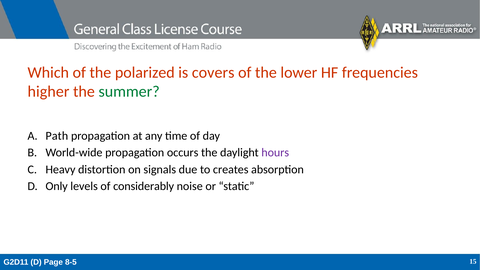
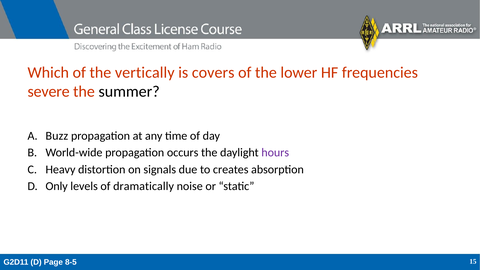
polarized: polarized -> vertically (145, 72)
higher: higher -> severe (49, 92)
summer colour: green -> black (129, 92)
Path: Path -> Buzz (57, 136)
considerably: considerably -> dramatically (144, 186)
